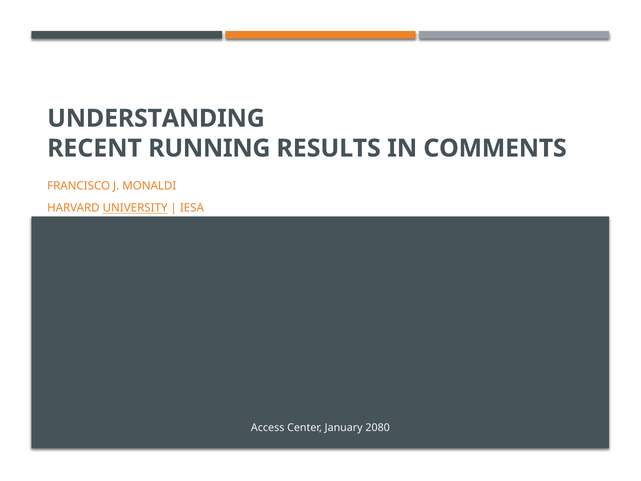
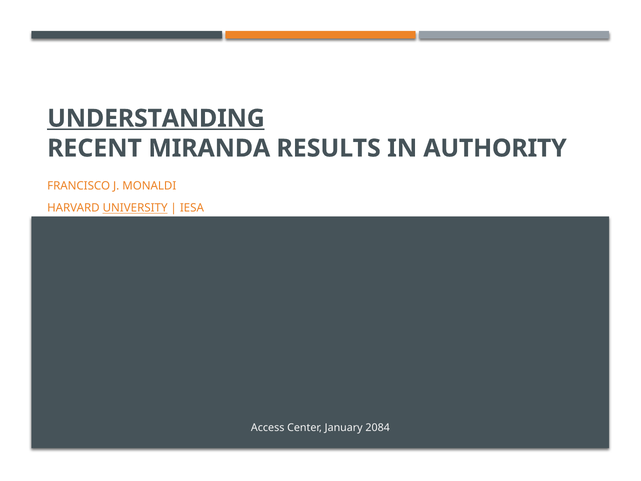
UNDERSTANDING underline: none -> present (156, 118)
RUNNING: RUNNING -> MIRANDA (209, 148)
COMMENTS: COMMENTS -> AUTHORITY (495, 148)
2080: 2080 -> 2084 (378, 427)
